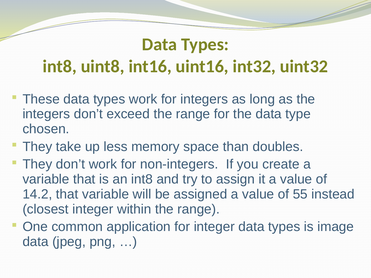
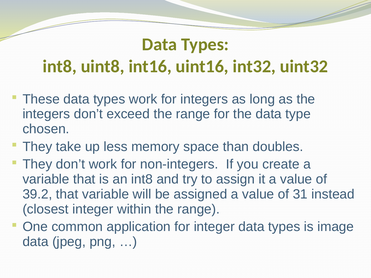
14.2: 14.2 -> 39.2 (37, 194)
55: 55 -> 31 (300, 194)
